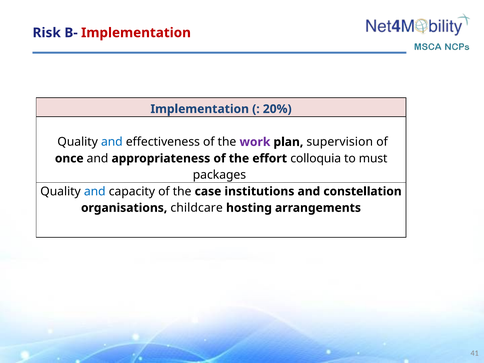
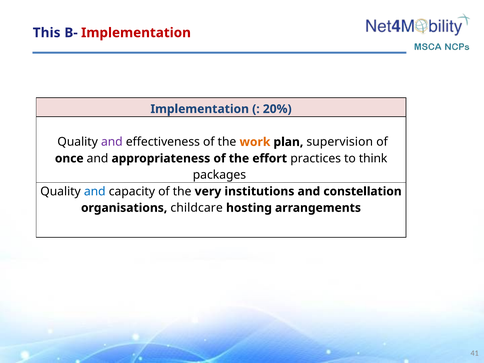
Risk: Risk -> This (47, 33)
and colour: blue -> purple (112, 142)
work colour: purple -> orange (255, 142)
colloquia: colloquia -> practices (316, 158)
must: must -> think (373, 158)
case: case -> very (208, 191)
